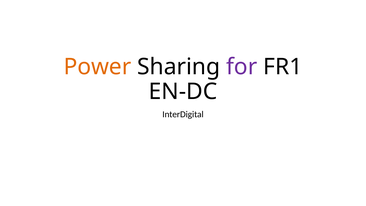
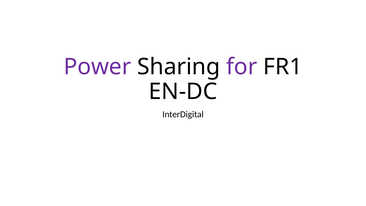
Power colour: orange -> purple (97, 67)
